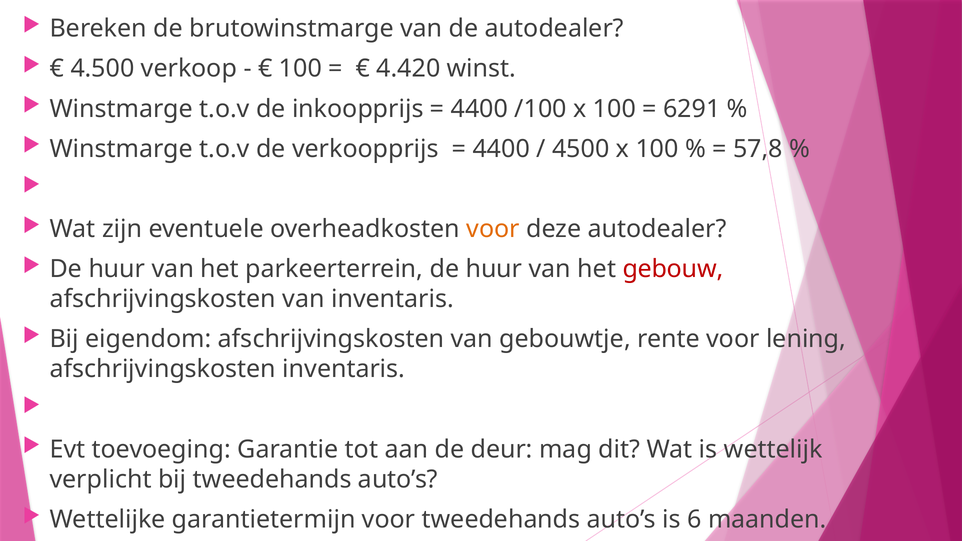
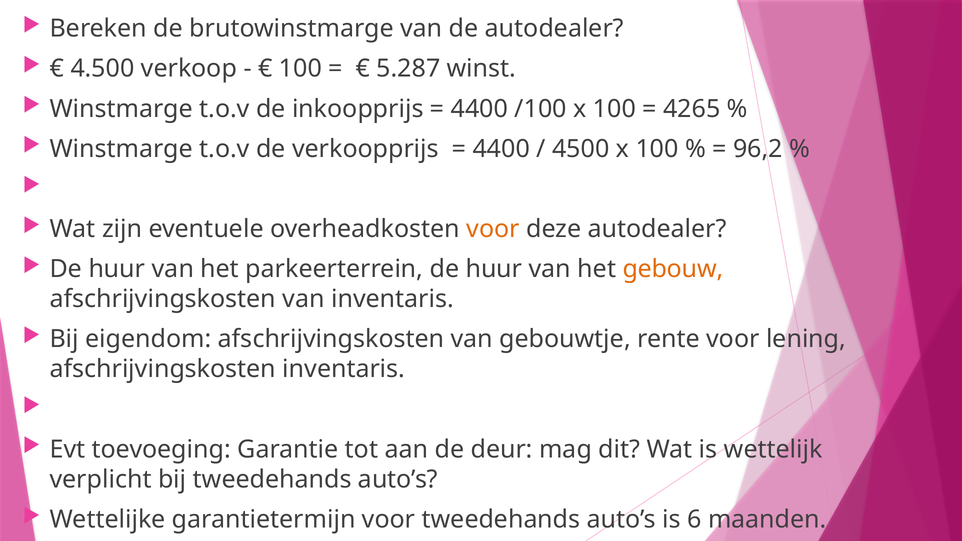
4.420: 4.420 -> 5.287 (408, 69)
6291: 6291 -> 4265 (692, 109)
57,8: 57,8 -> 96,2 (758, 149)
gebouw colour: red -> orange (673, 269)
